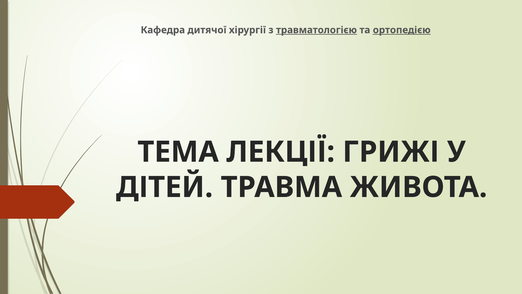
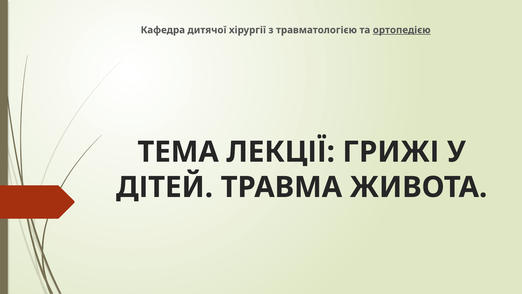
травматологією underline: present -> none (316, 30)
